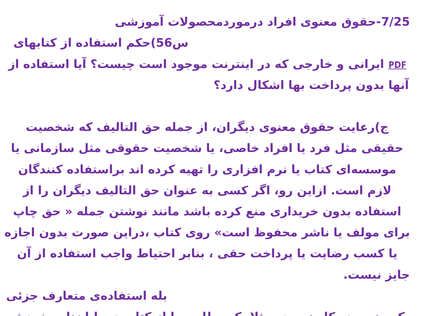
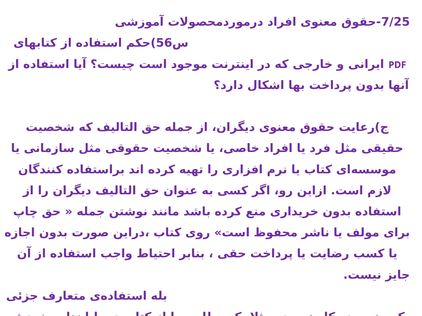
PDF underline: present -> none (397, 65)
